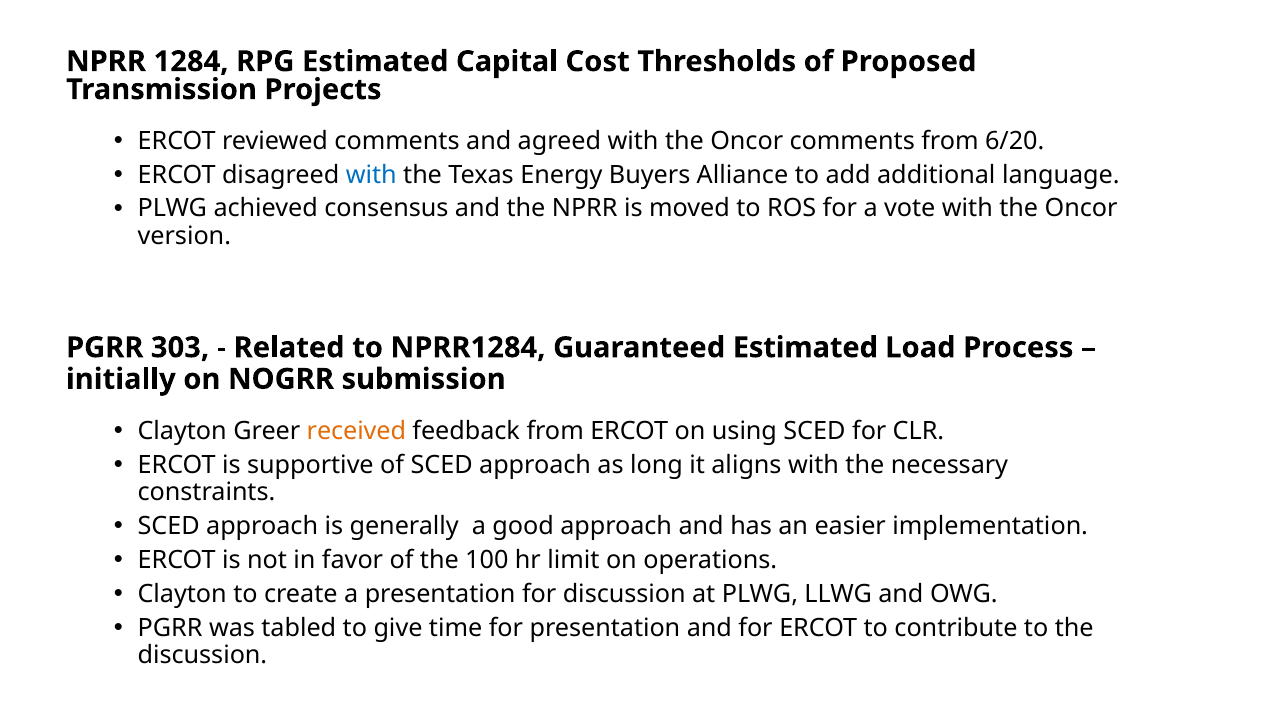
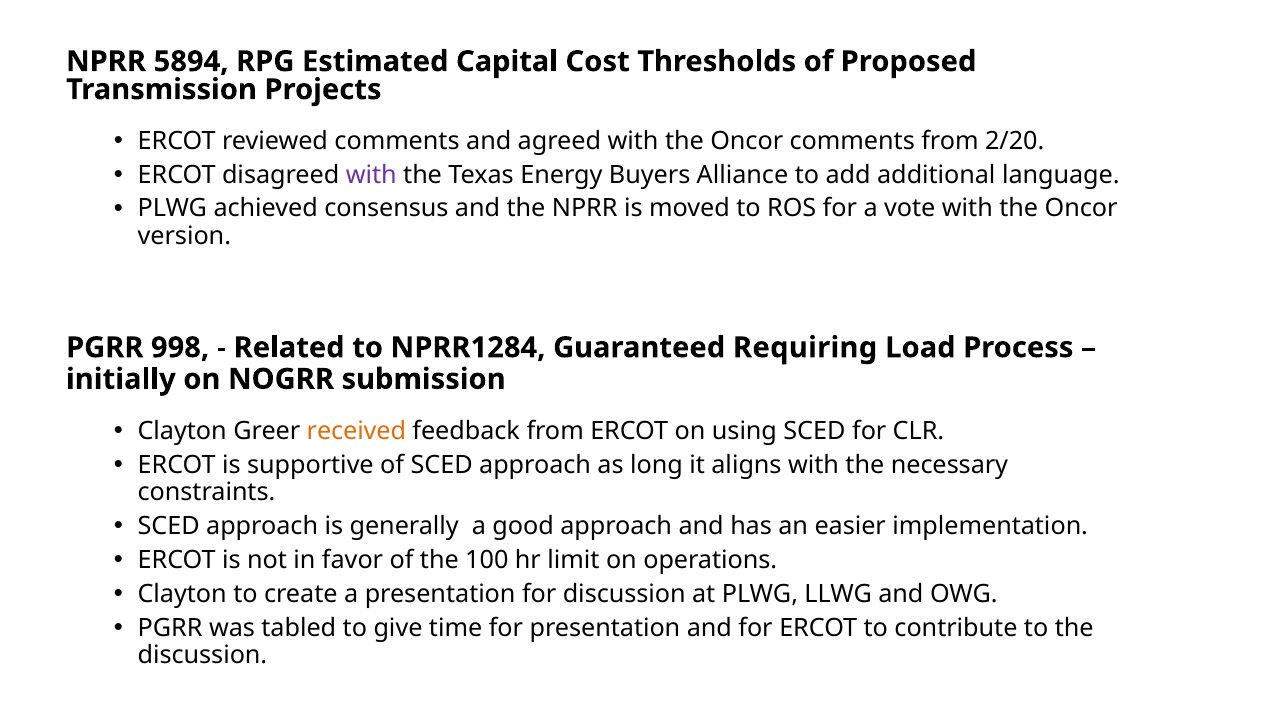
1284: 1284 -> 5894 (191, 62)
6/20: 6/20 -> 2/20 (1015, 141)
with colour: blue -> purple (371, 175)
303: 303 -> 998 (180, 347)
Guaranteed Estimated: Estimated -> Requiring (805, 347)
